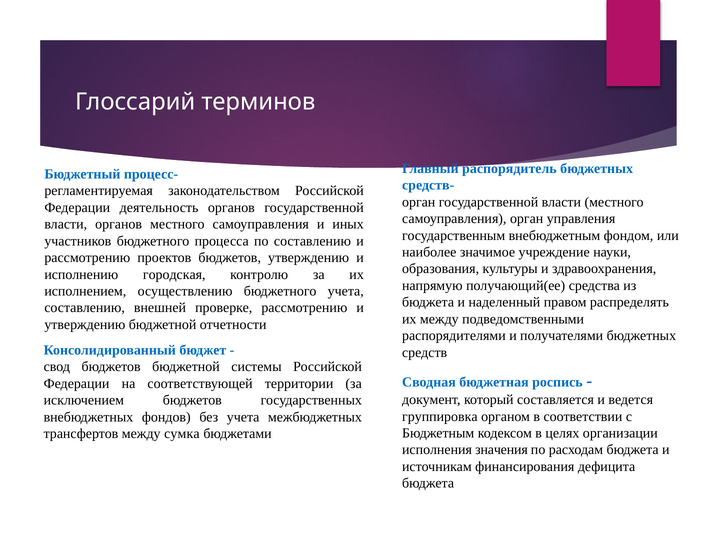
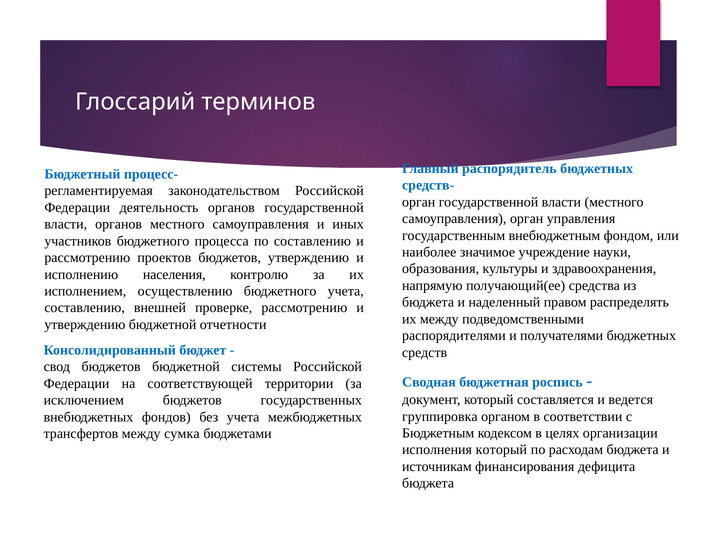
городская: городская -> населения (174, 274)
исполнения значения: значения -> который (501, 450)
